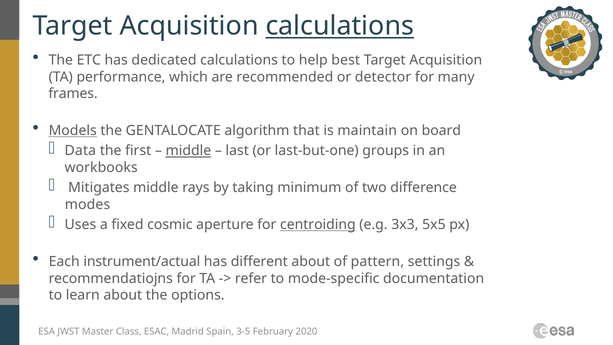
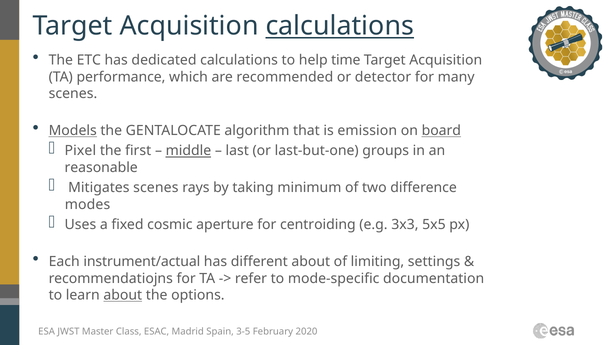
best: best -> time (346, 60)
frames: frames -> scenes (73, 94)
maintain: maintain -> emission (367, 131)
board underline: none -> present (441, 131)
Data: Data -> Pixel (80, 151)
workbooks: workbooks -> reasonable (101, 168)
Mitigates middle: middle -> scenes (156, 188)
centroiding underline: present -> none (318, 225)
pattern: pattern -> limiting (377, 261)
about underline: none -> present (123, 295)
